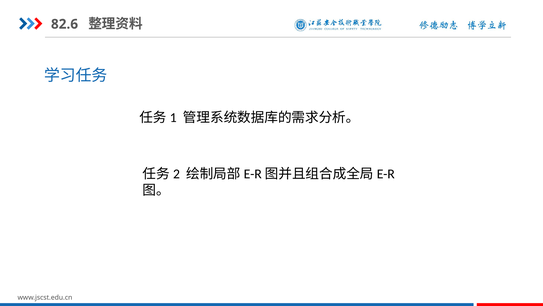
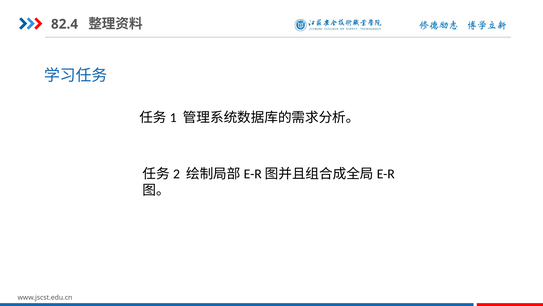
82.6: 82.6 -> 82.4 (65, 24)
